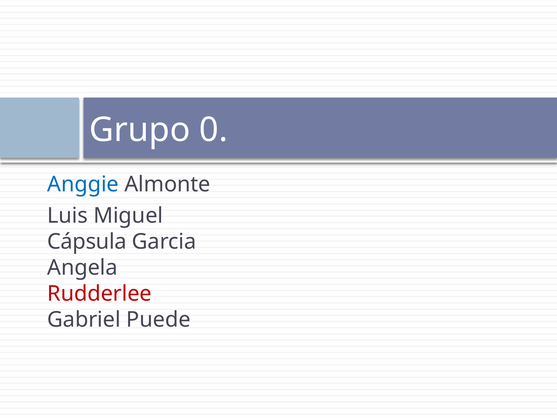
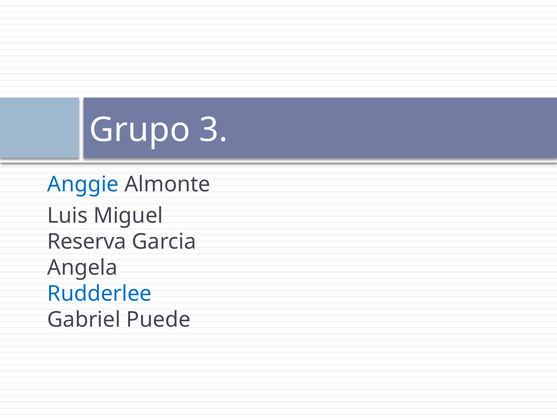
0: 0 -> 3 (213, 130)
Cápsula: Cápsula -> Reserva (87, 242)
Rudderlee colour: red -> blue (100, 293)
